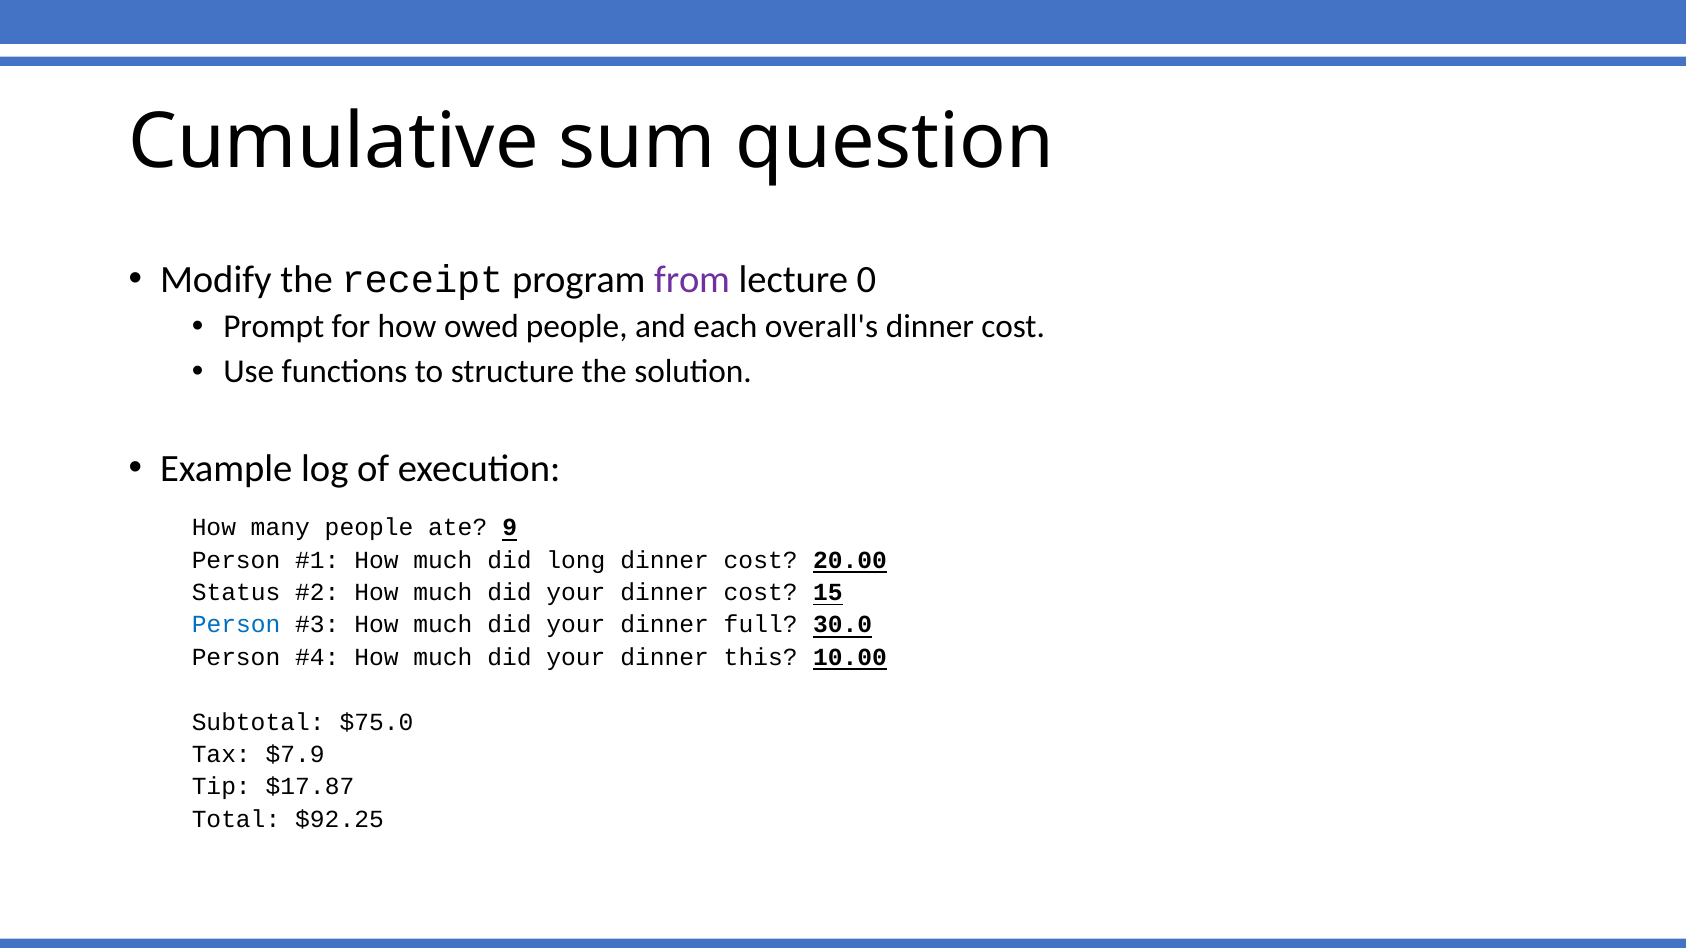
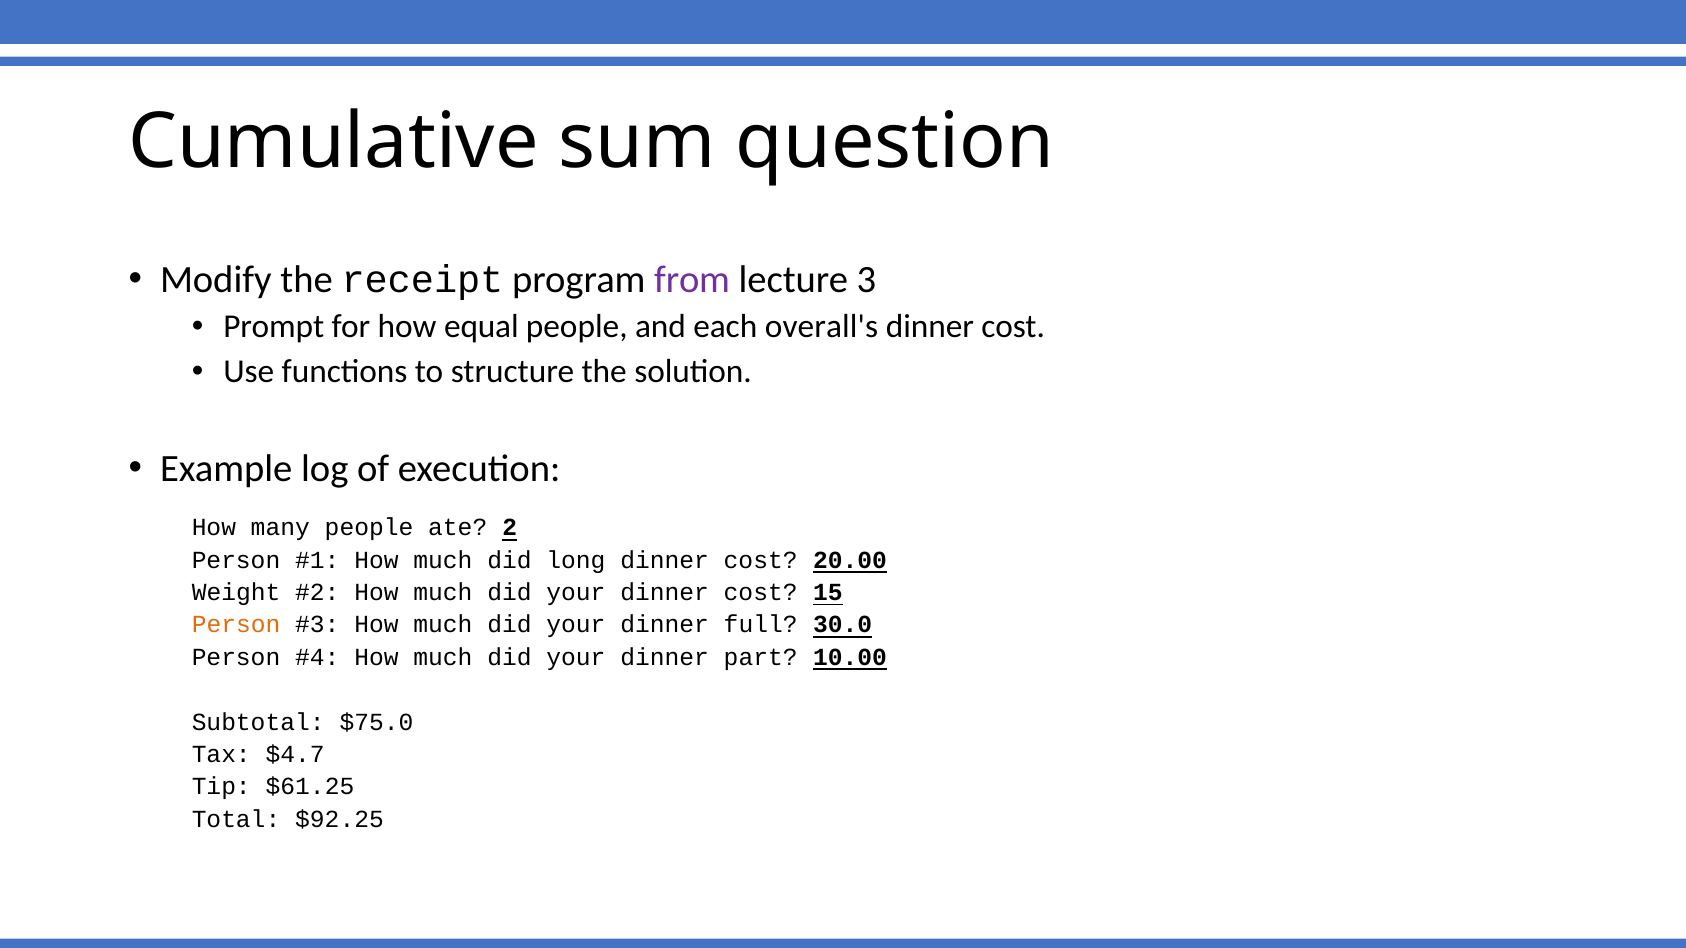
0: 0 -> 3 (867, 279)
owed: owed -> equal (481, 327)
9: 9 -> 2 (510, 528)
Status: Status -> Weight (236, 593)
Person colour: blue -> orange (236, 625)
this: this -> part (761, 657)
$7.9: $7.9 -> $4.7 (295, 755)
$17.87: $17.87 -> $61.25 (310, 787)
